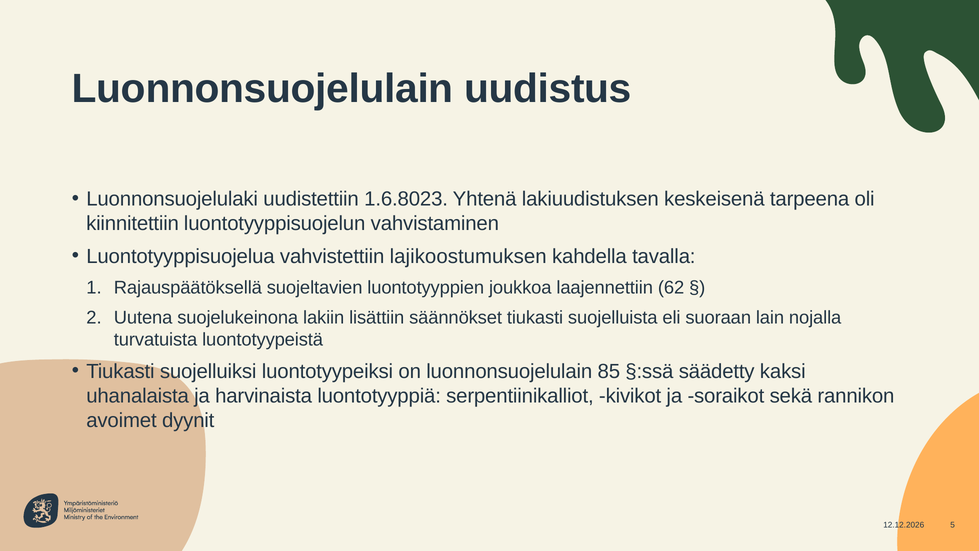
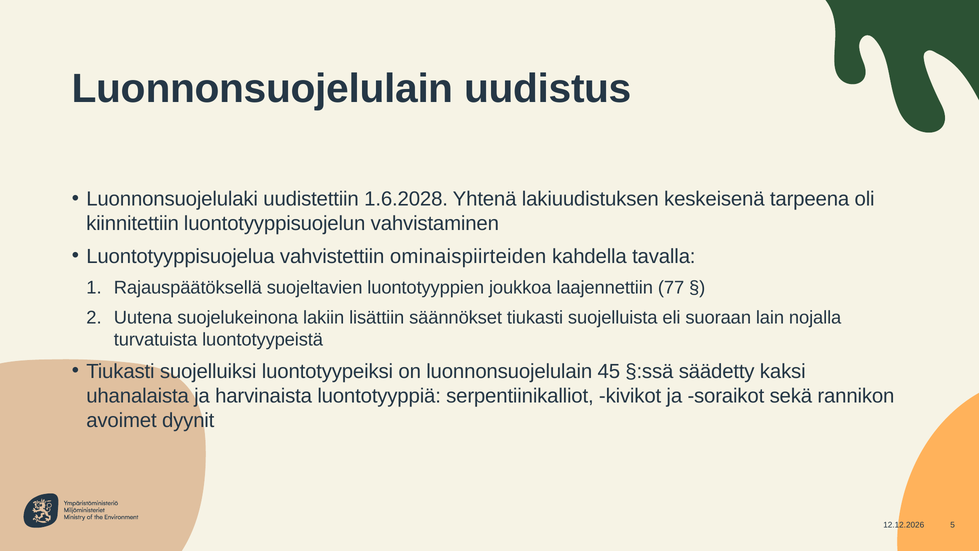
1.6.8023: 1.6.8023 -> 1.6.2028 (406, 199)
lajikoostumuksen: lajikoostumuksen -> ominaispiirteiden (468, 256)
62: 62 -> 77 (671, 287)
85: 85 -> 45 (609, 371)
